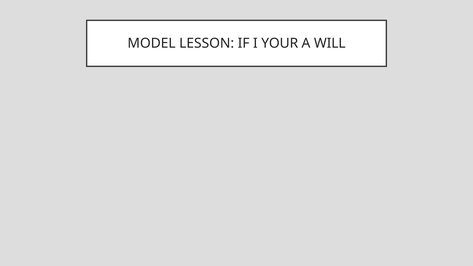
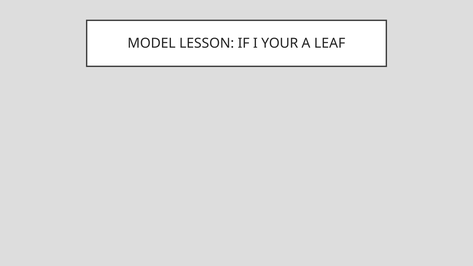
WILL: WILL -> LEAF (330, 43)
